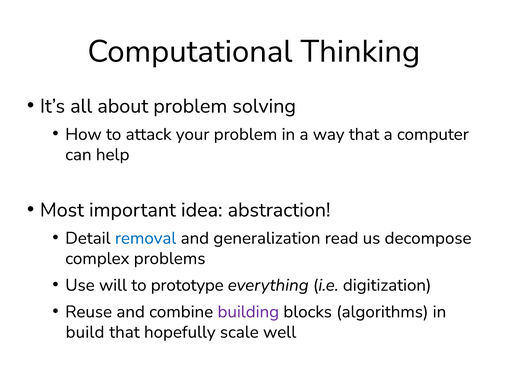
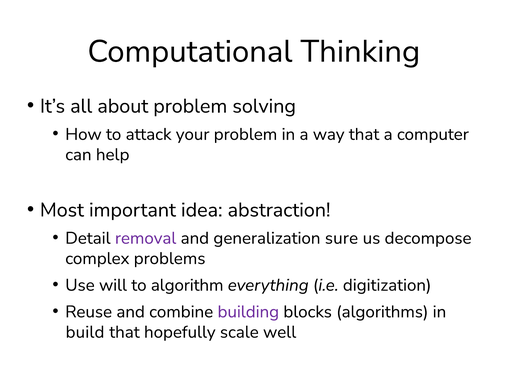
removal colour: blue -> purple (146, 238)
read: read -> sure (341, 238)
prototype: prototype -> algorithm (187, 285)
